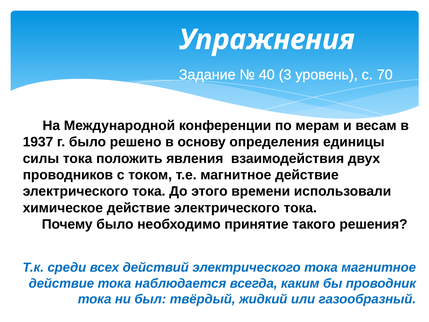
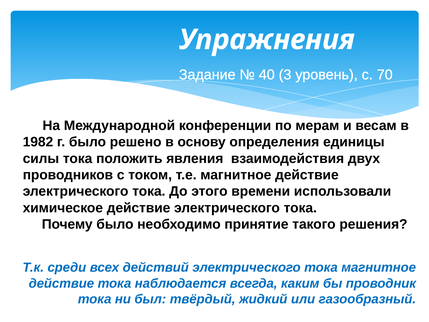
1937: 1937 -> 1982 (38, 142)
